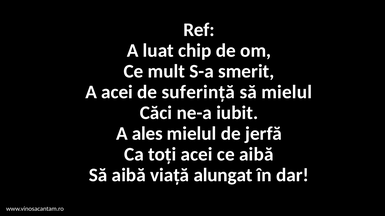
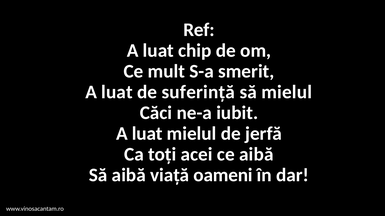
acei: acei -> luat (117, 92)
ales: ales -> luat (147, 134)
alungat: alungat -> oameni (223, 175)
